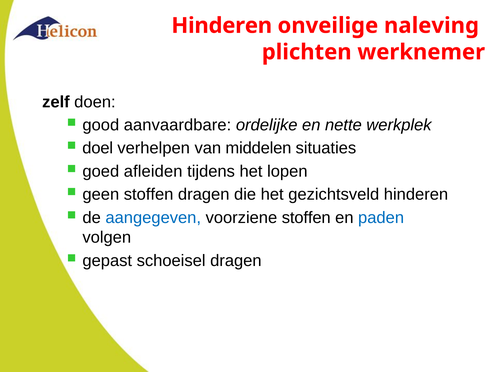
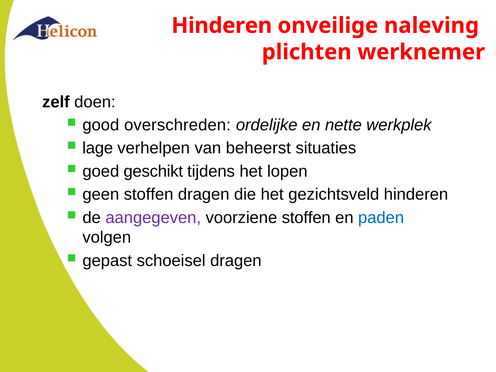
aanvaardbare: aanvaardbare -> overschreden (177, 125)
doel: doel -> lage (98, 148)
middelen: middelen -> beheerst (258, 148)
afleiden: afleiden -> geschikt (153, 171)
aangegeven colour: blue -> purple (153, 218)
